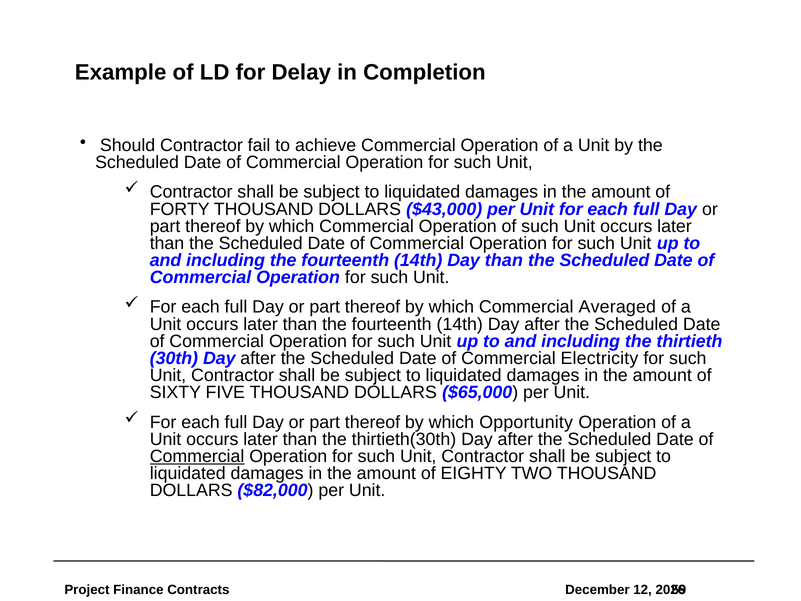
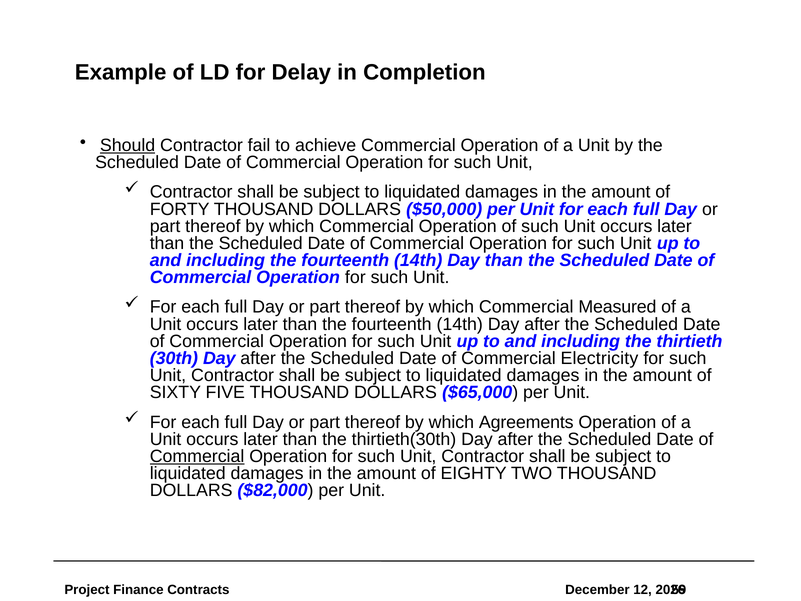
Should underline: none -> present (128, 145)
$43,000: $43,000 -> $50,000 (444, 209)
Averaged: Averaged -> Measured (617, 307)
Opportunity: Opportunity -> Agreements (526, 422)
